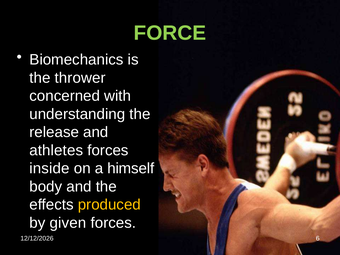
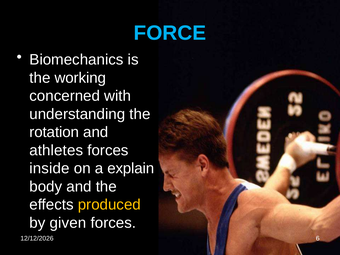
FORCE colour: light green -> light blue (170, 33)
thrower: thrower -> working (80, 78)
release: release -> rotation (54, 132)
himself: himself -> explain (131, 168)
